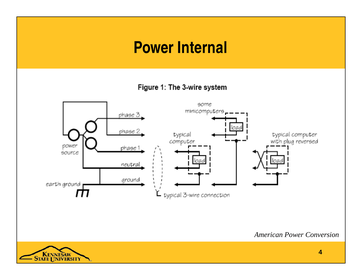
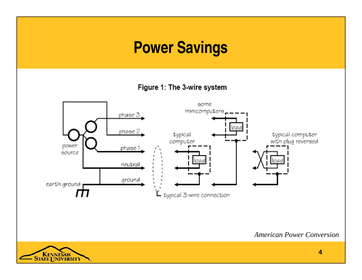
Internal: Internal -> Savings (203, 48)
